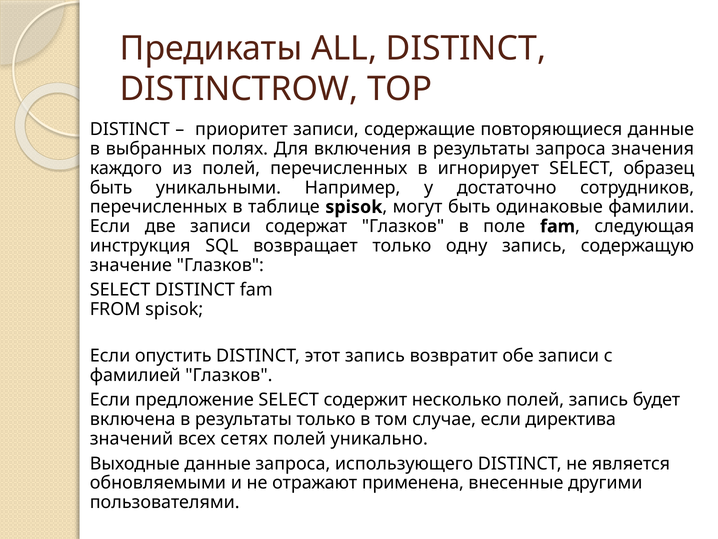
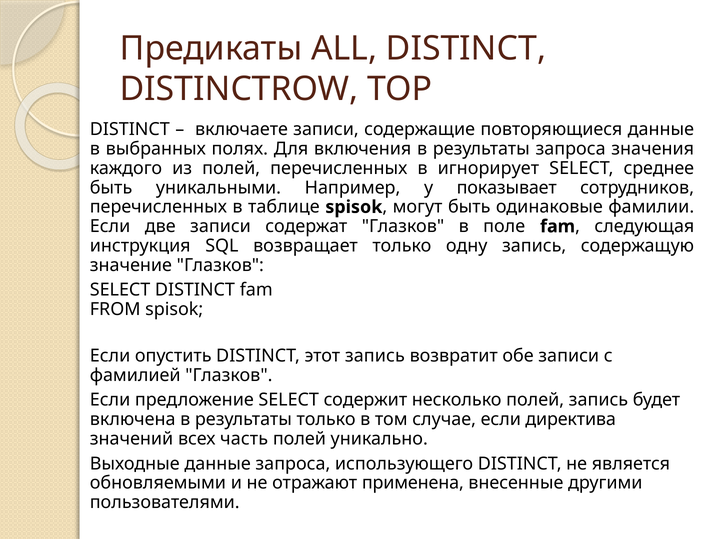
приоритет: приоритет -> включаете (242, 129)
образец: образец -> среднее (659, 168)
достаточно: достаточно -> показывает (507, 187)
сетях: сетях -> часть (244, 438)
